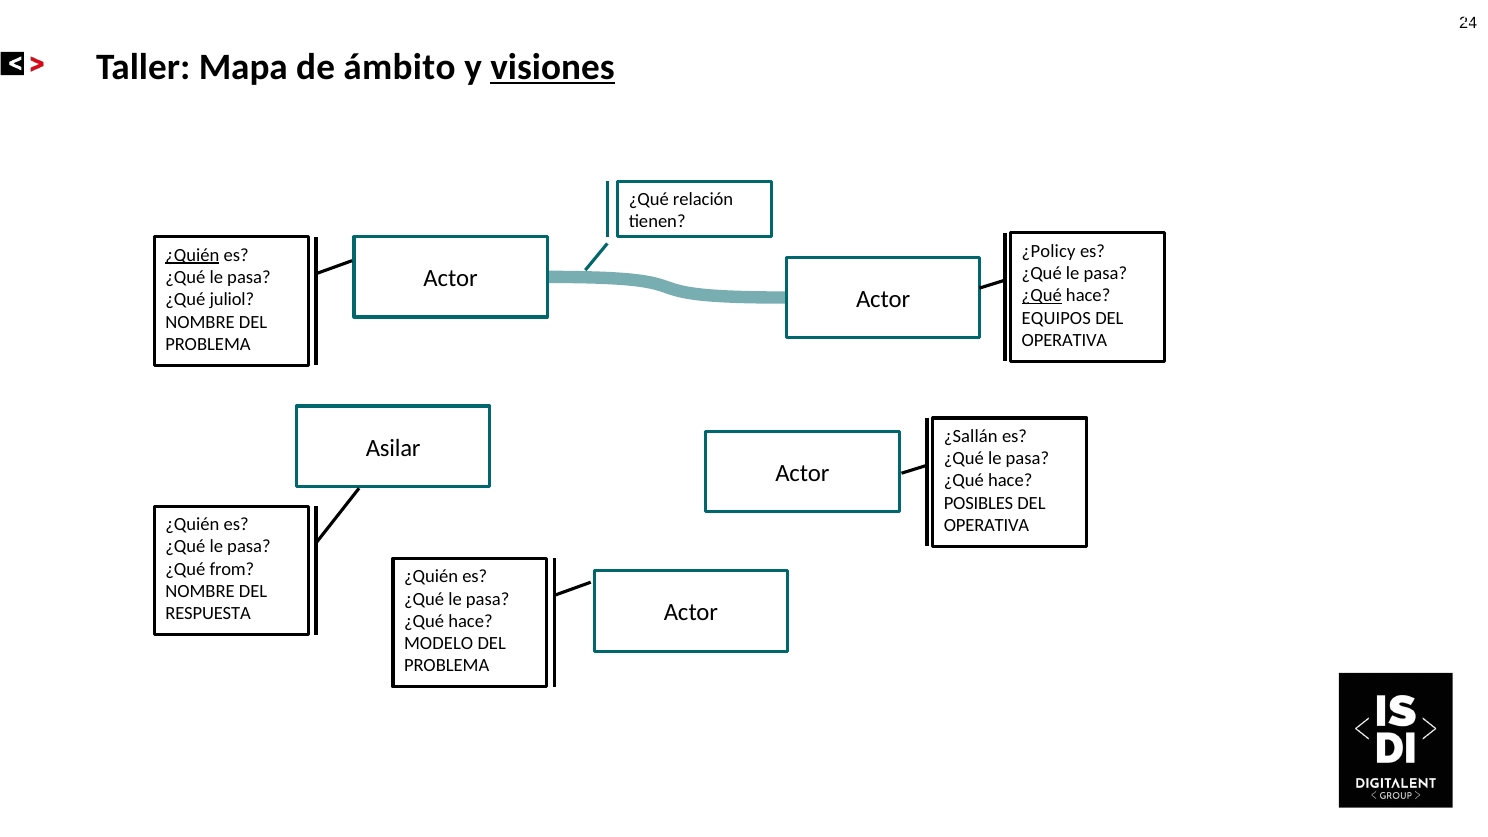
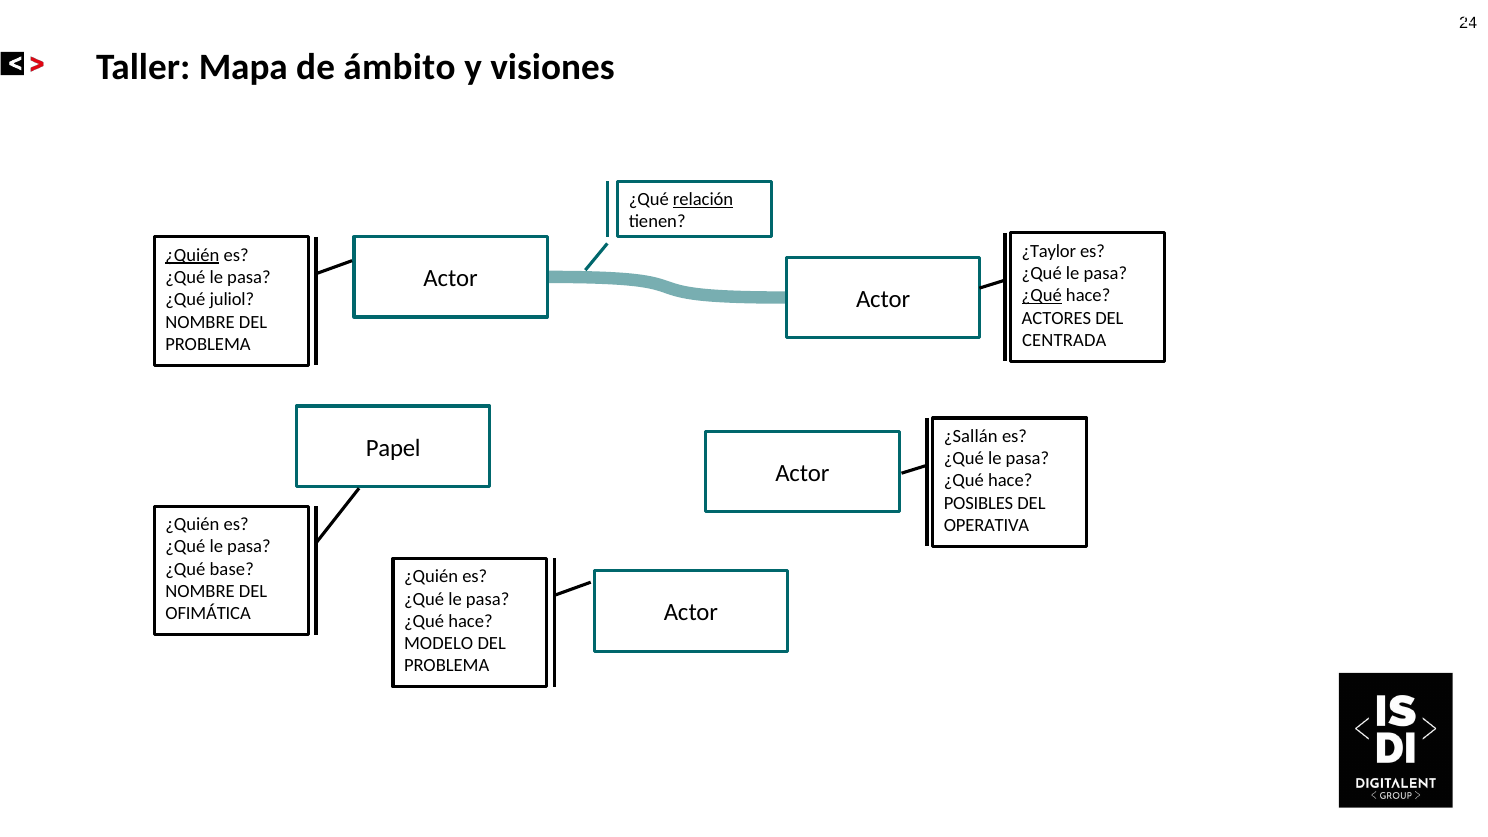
visiones underline: present -> none (552, 67)
relación underline: none -> present (703, 199)
¿Policy: ¿Policy -> ¿Taylor (1049, 251)
EQUIPOS: EQUIPOS -> ACTORES (1056, 318)
OPERATIVA: OPERATIVA -> CENTRADA (1064, 340)
Asilar: Asilar -> Papel (393, 448)
from: from -> base (232, 569)
RESPUESTA: RESPUESTA -> OFIMÁTICA (208, 614)
